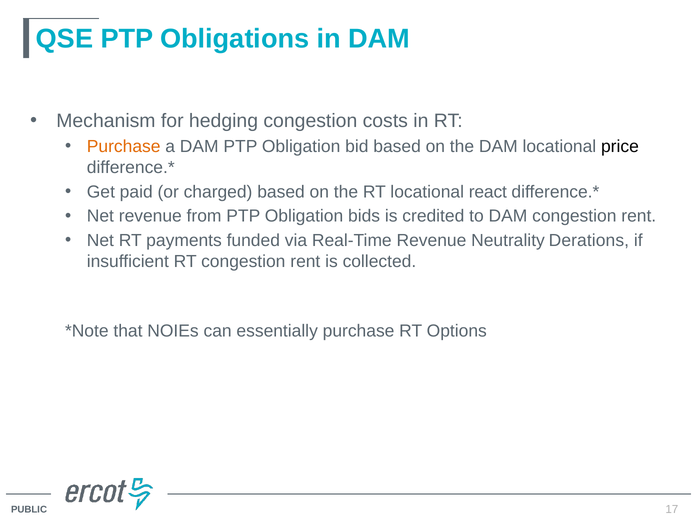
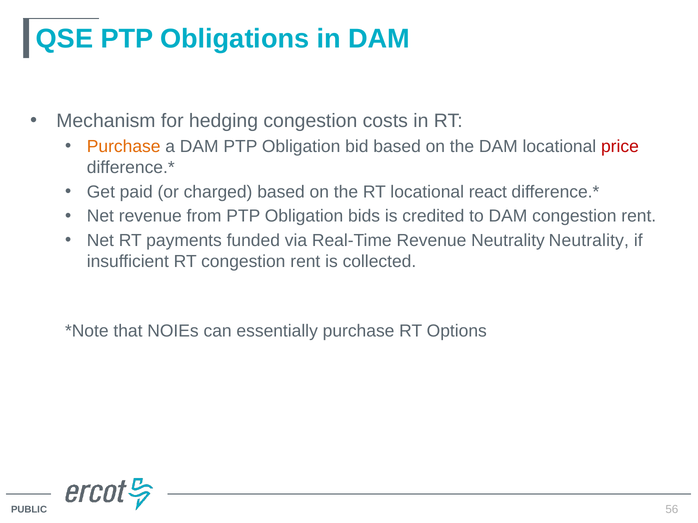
price colour: black -> red (620, 147)
Neutrality Derations: Derations -> Neutrality (589, 241)
17: 17 -> 56 (672, 510)
